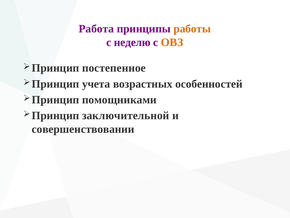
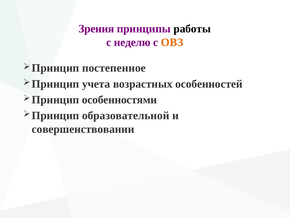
Работа: Работа -> Зрения (96, 29)
работы colour: orange -> black (192, 29)
помощниками: помощниками -> особенностями (119, 100)
заключительной: заключительной -> образовательной (126, 115)
